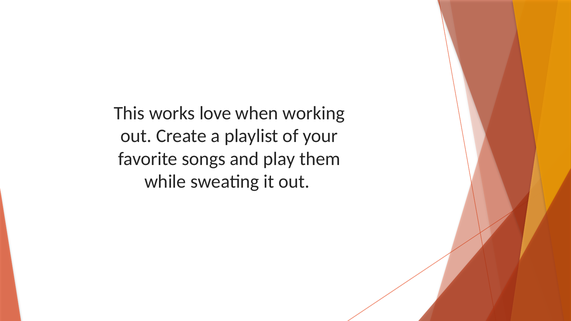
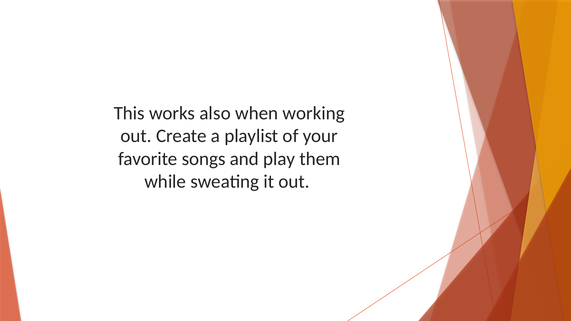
love: love -> also (215, 113)
